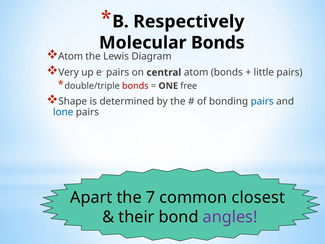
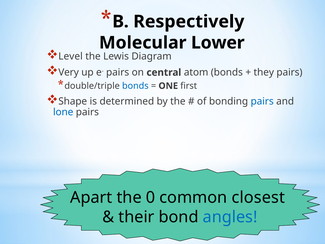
Bonds: Bonds -> Lower (218, 43)
Atom: Atom -> Level (71, 56)
little: little -> they (264, 72)
bonds colour: red -> blue (135, 86)
free: free -> first (189, 86)
7: 7 -> 0 (151, 197)
angles colour: purple -> blue (230, 217)
